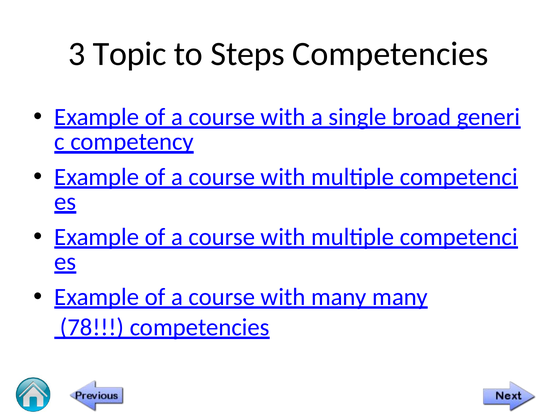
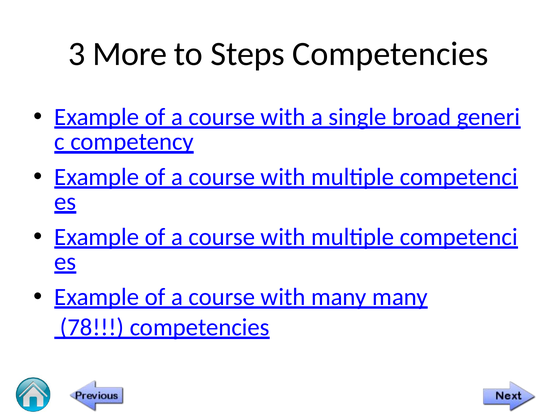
Topic: Topic -> More (130, 54)
